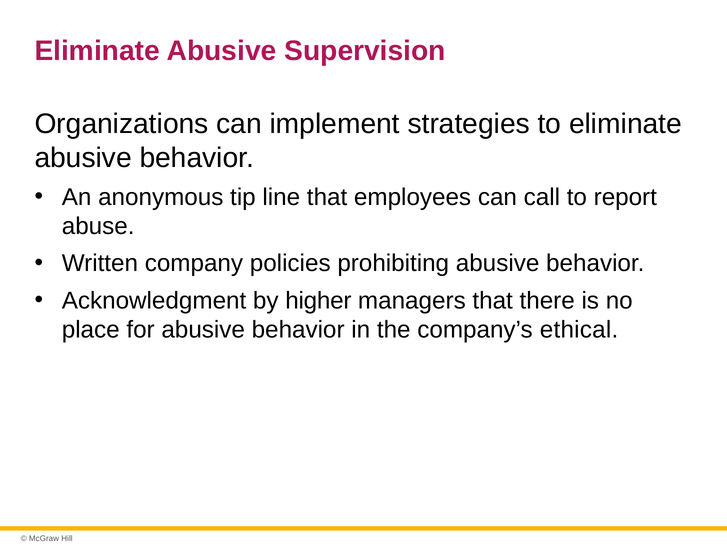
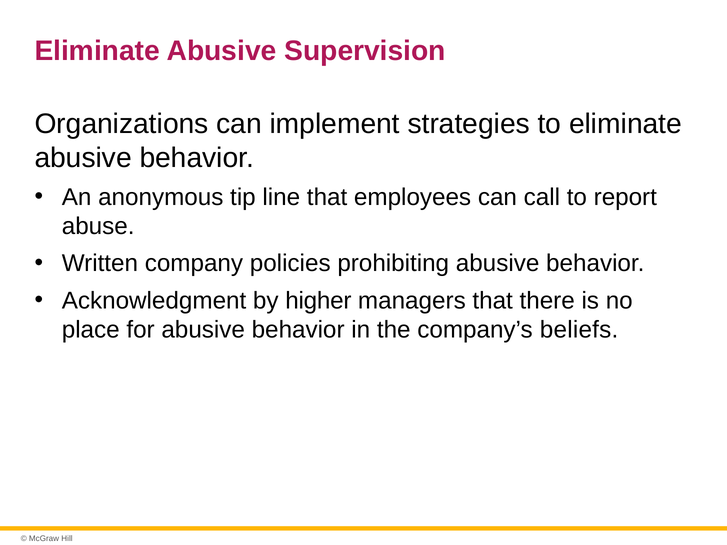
ethical: ethical -> beliefs (579, 330)
